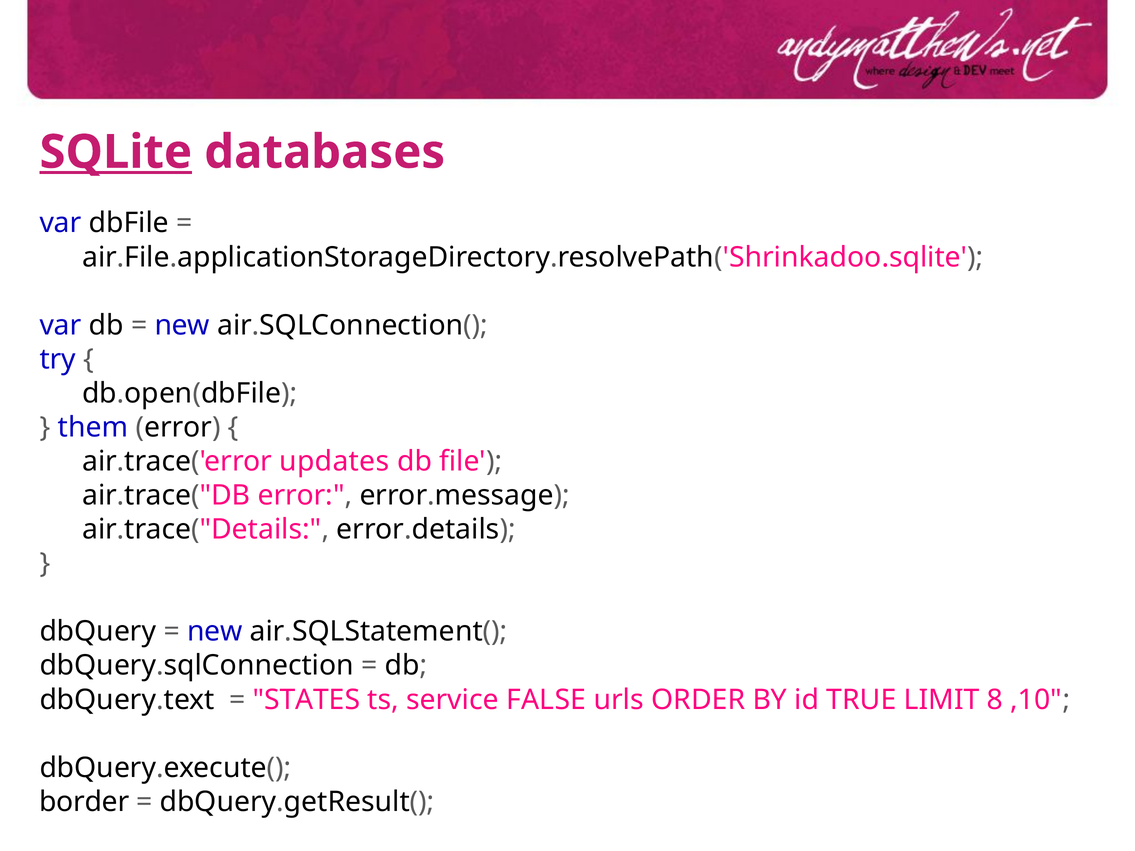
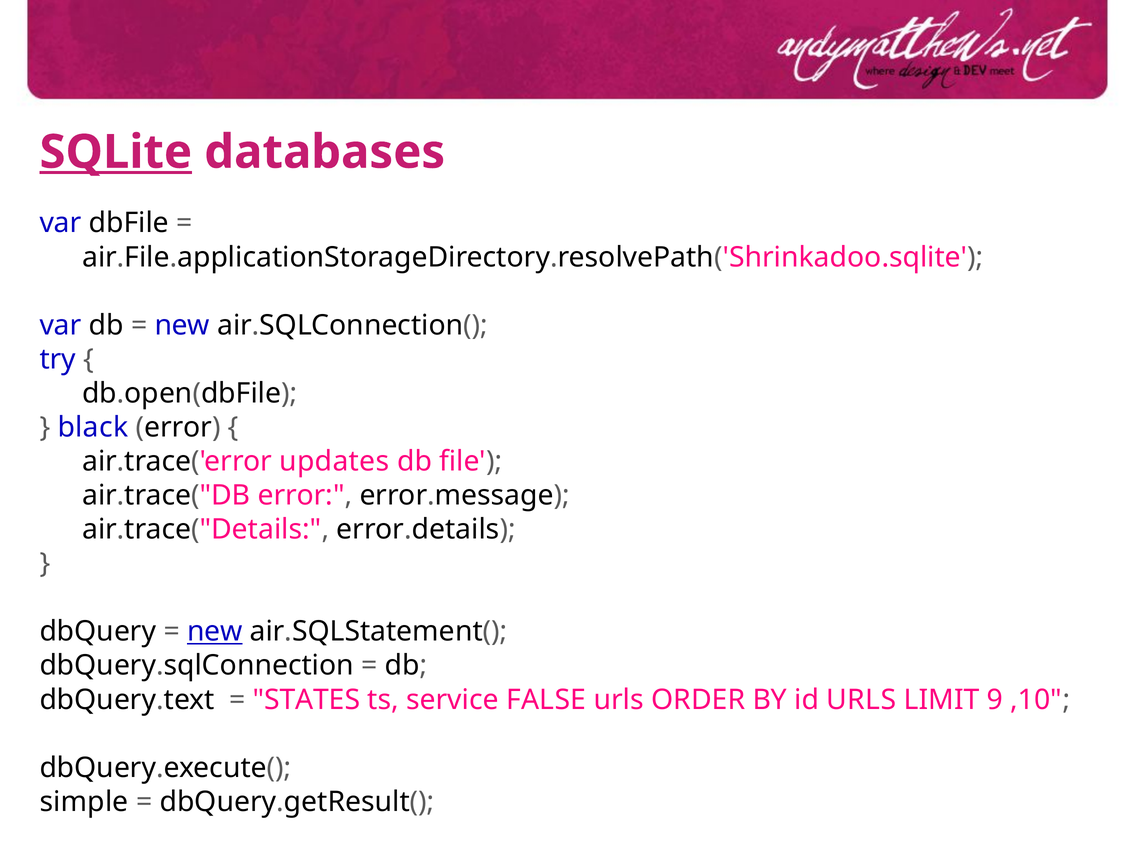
them: them -> black (93, 427)
new underline: none -> present (215, 632)
id TRUE: TRUE -> URLS (861, 700)
8: 8 -> 9 (995, 700)
border: border -> simple (84, 802)
